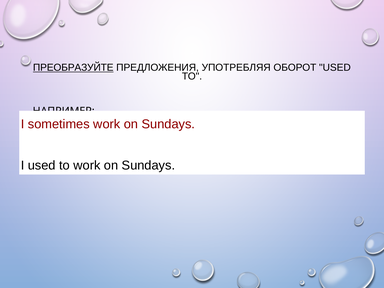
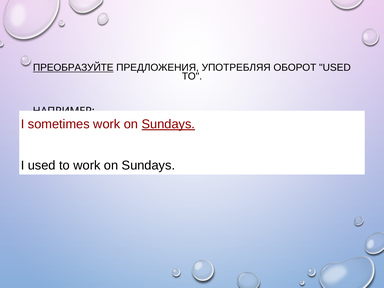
Sundays underline: none -> present (168, 124)
